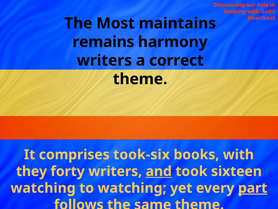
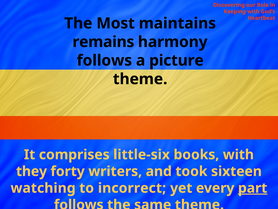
writers: writers -> follows (104, 60)
correct: correct -> picture (176, 60)
took-six: took-six -> little-six (142, 154)
and underline: present -> none (159, 171)
to watching: watching -> incorrect (132, 188)
